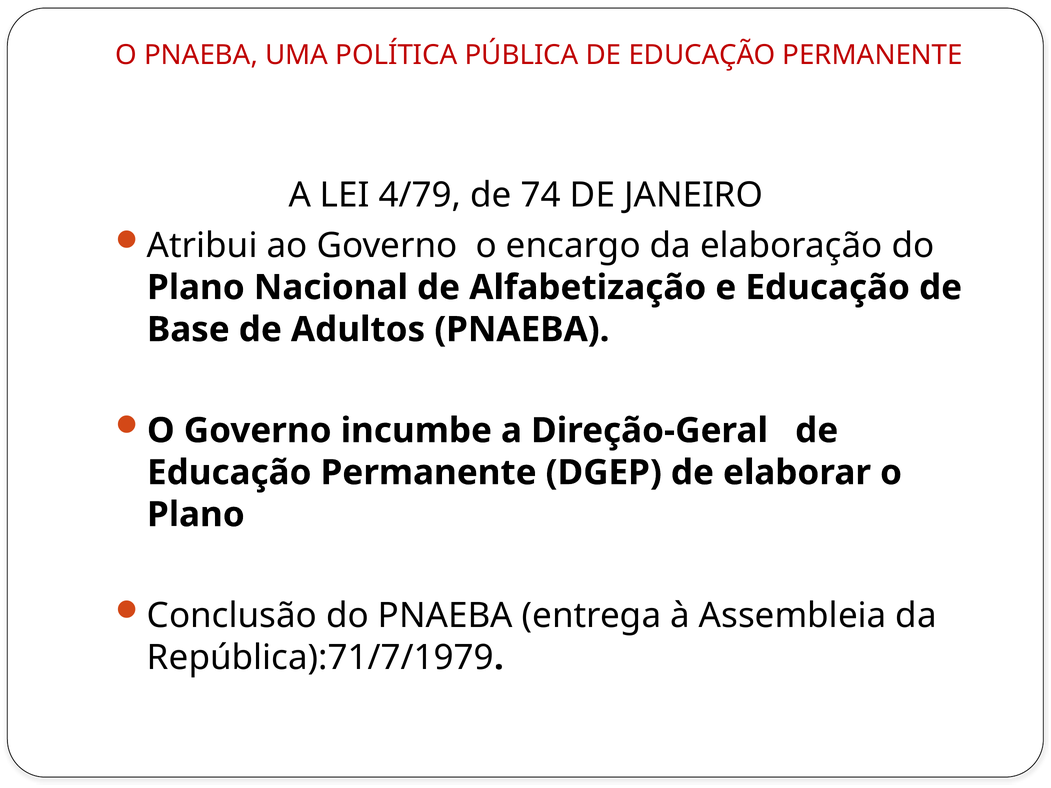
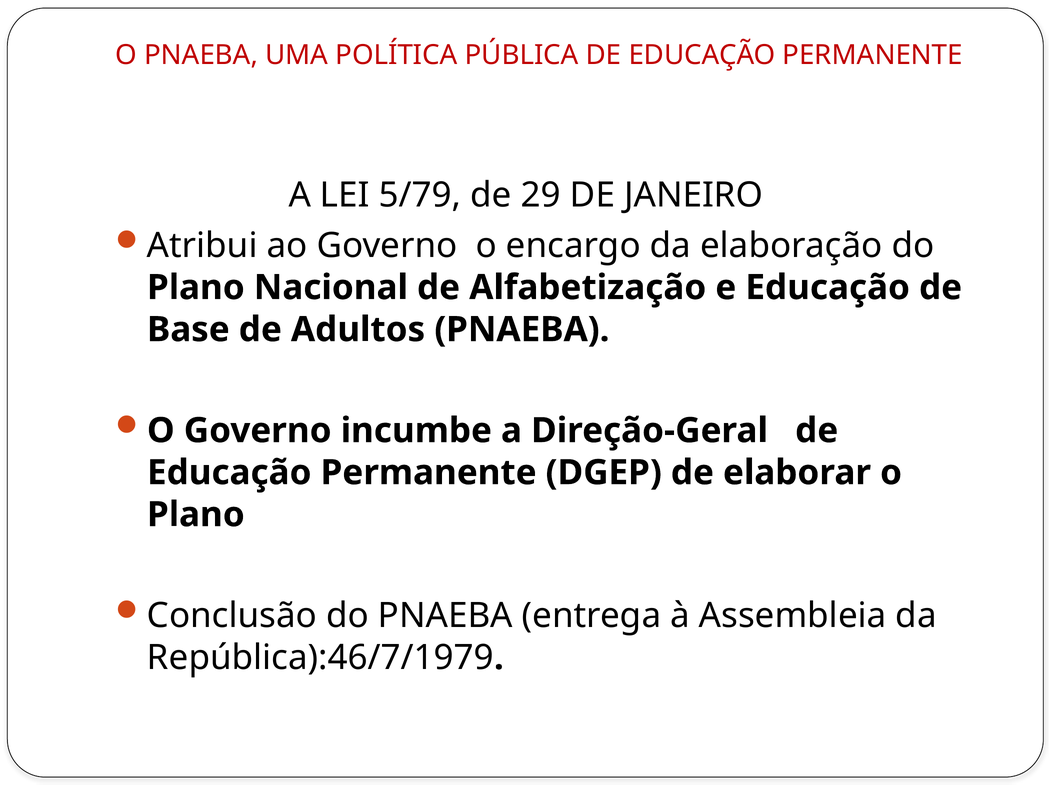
4/79: 4/79 -> 5/79 (420, 195)
74: 74 -> 29 (541, 195)
República):71/7/1979: República):71/7/1979 -> República):46/7/1979 (320, 658)
